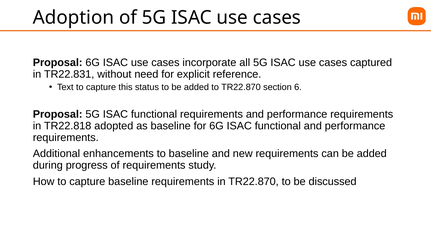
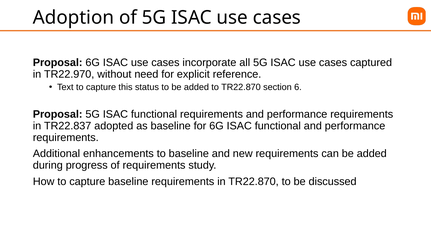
TR22.831: TR22.831 -> TR22.970 (69, 74)
TR22.818: TR22.818 -> TR22.837 (68, 126)
